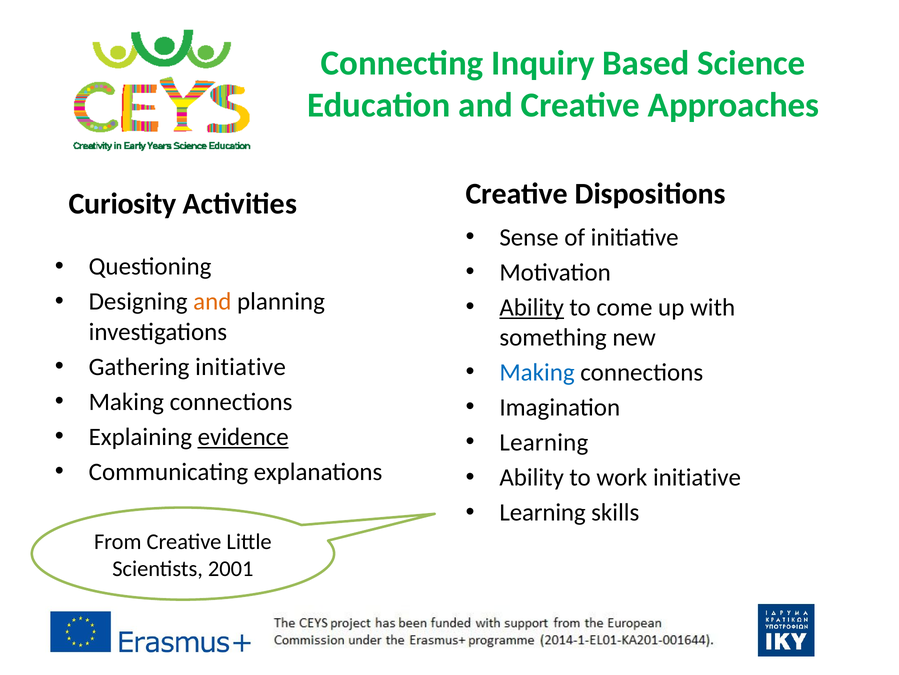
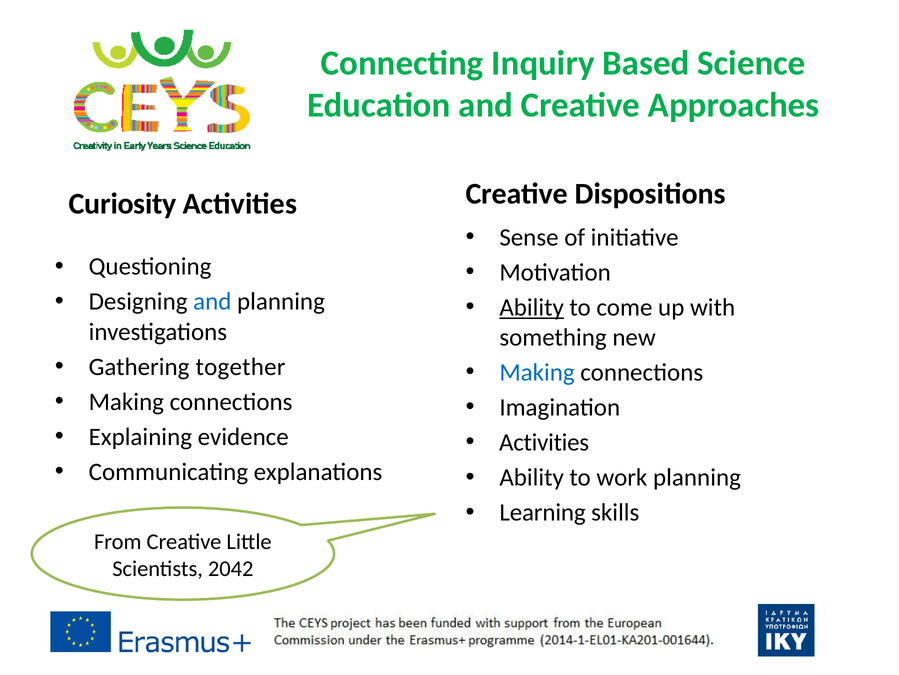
and colour: orange -> blue (212, 301)
Gathering initiative: initiative -> together (241, 366)
evidence underline: present -> none (243, 436)
Learning: Learning -> Activities (544, 442)
work initiative: initiative -> planning (697, 477)
2001: 2001 -> 2042 (231, 568)
